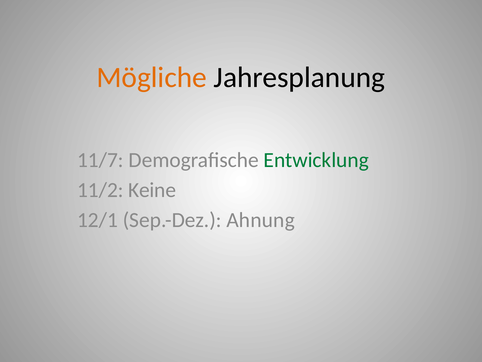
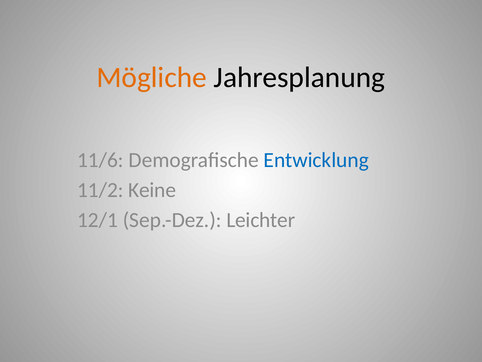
11/7: 11/7 -> 11/6 (100, 160)
Entwicklung colour: green -> blue (316, 160)
Ahnung: Ahnung -> Leichter (261, 220)
